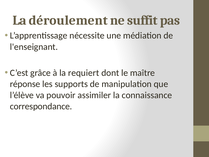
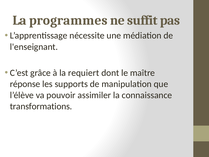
déroulement: déroulement -> programmes (68, 20)
correspondance: correspondance -> transformations (41, 106)
